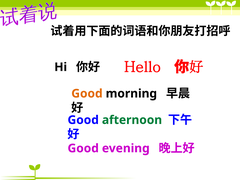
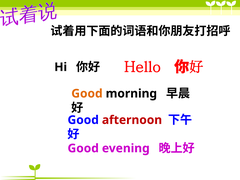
afternoon colour: green -> red (132, 120)
